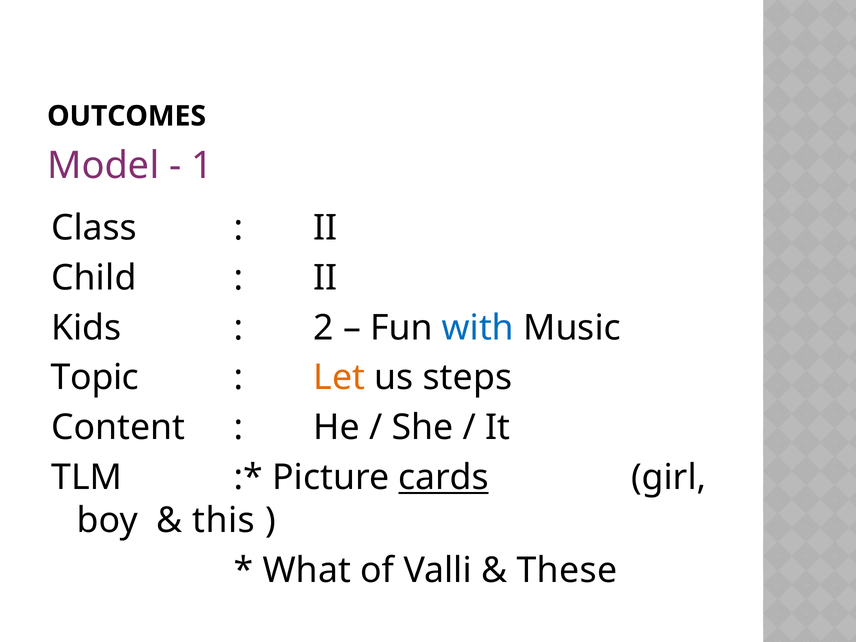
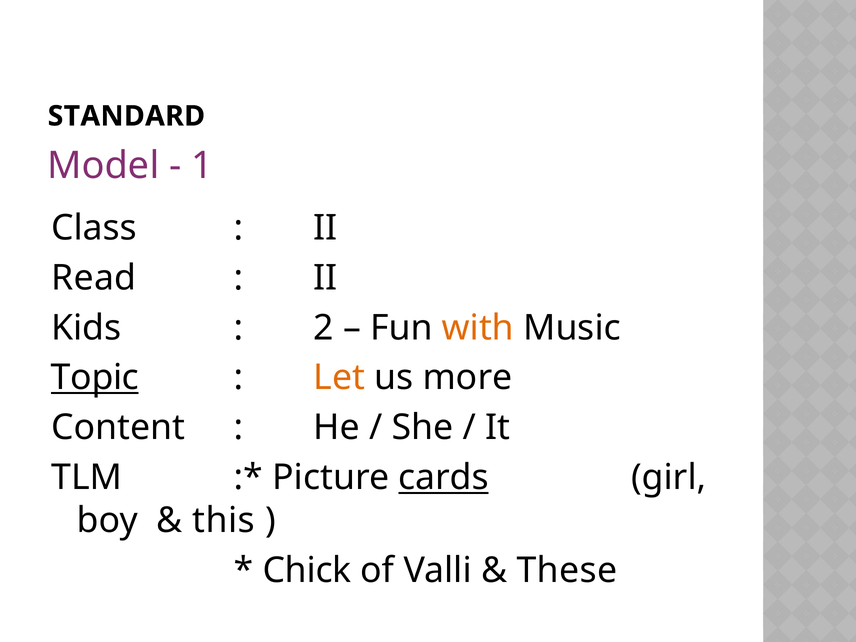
OUTCOMES: OUTCOMES -> STANDARD (126, 116)
Child: Child -> Read (94, 278)
with colour: blue -> orange (478, 328)
Topic underline: none -> present (95, 378)
steps: steps -> more (467, 378)
What: What -> Chick (307, 570)
